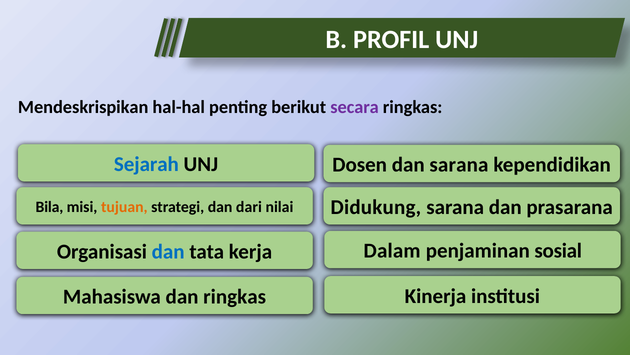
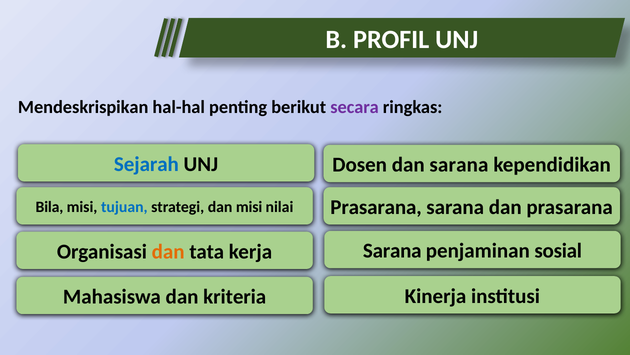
Didukung: Didukung -> Prasarana (376, 207)
tujuan colour: orange -> blue (124, 207)
dan dari: dari -> misi (249, 207)
Dalam: Dalam -> Sarana (392, 251)
dan colour: blue -> orange (168, 251)
dan ringkas: ringkas -> kriteria (235, 296)
